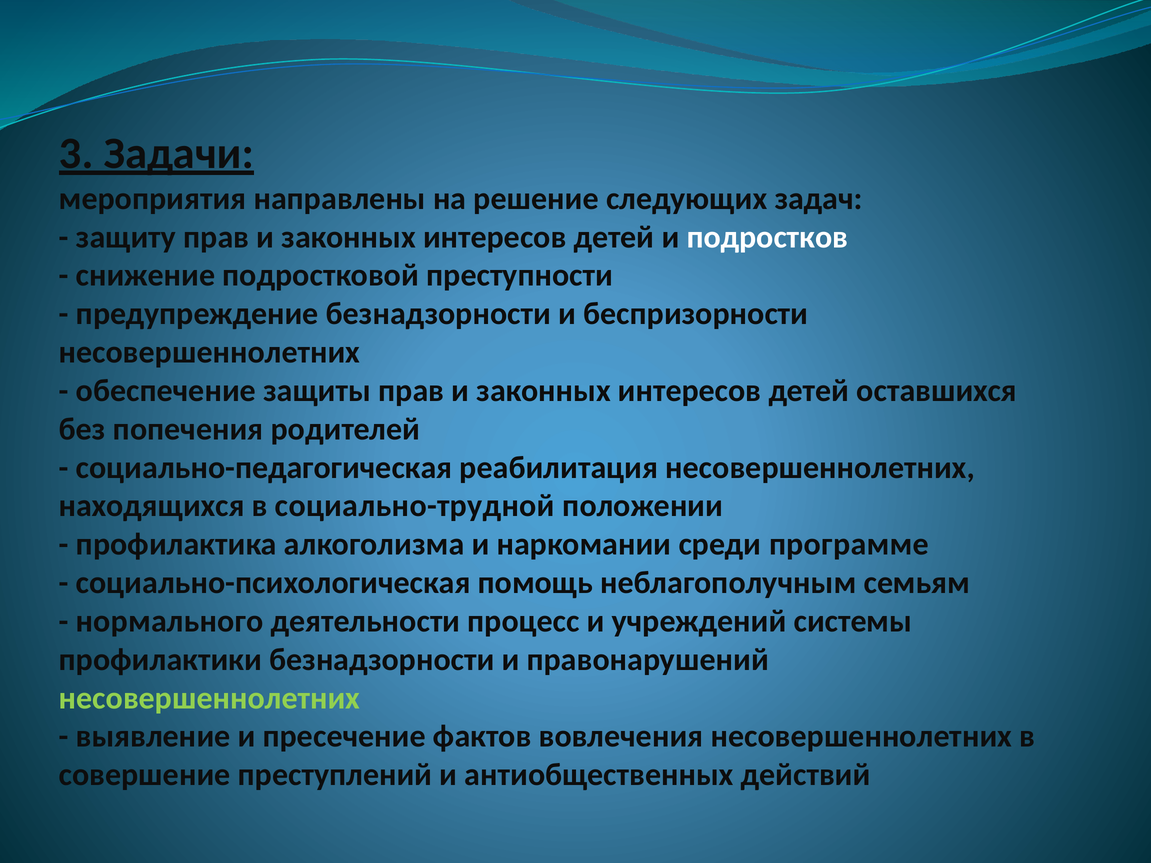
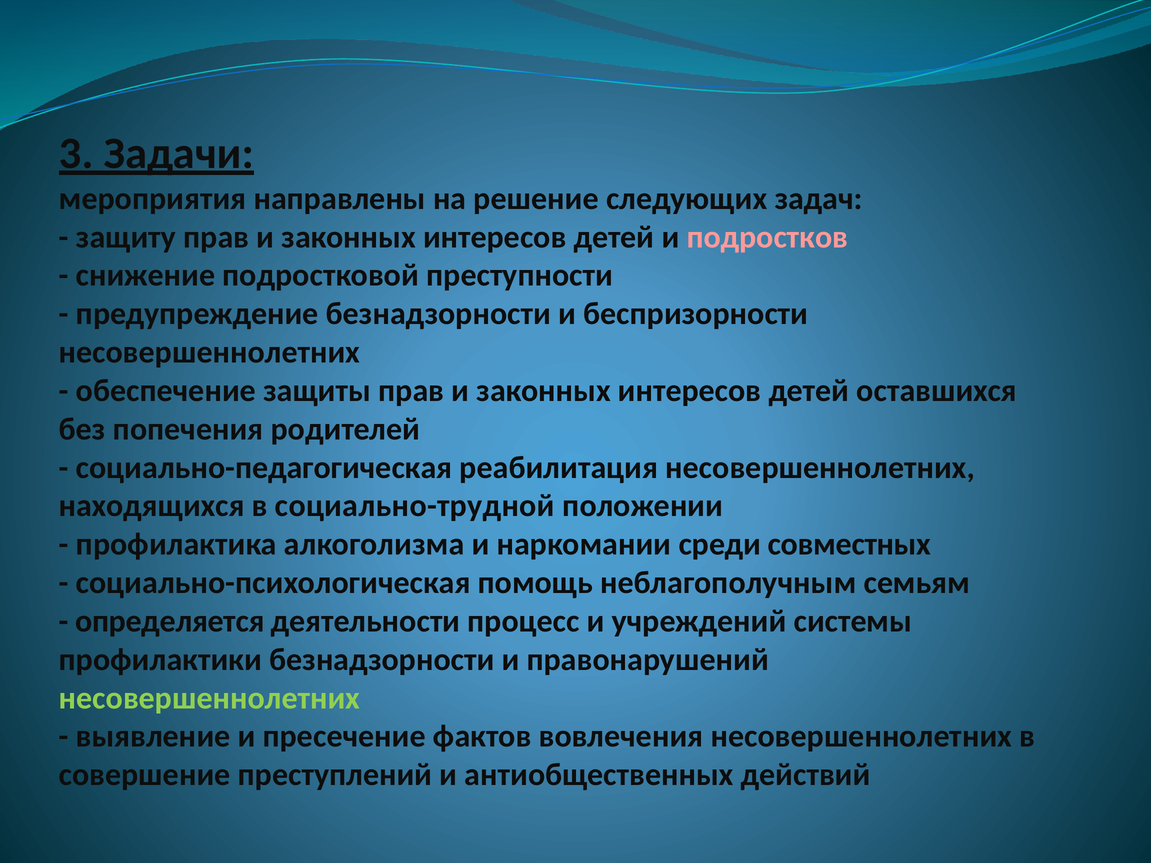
подростков colour: white -> pink (767, 237)
программе: программе -> совместных (849, 544)
нормального: нормального -> определяется (170, 621)
